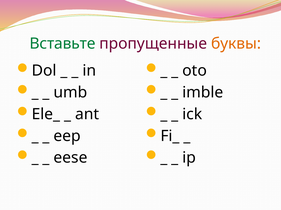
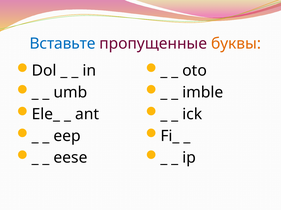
Вставьте colour: green -> blue (62, 44)
